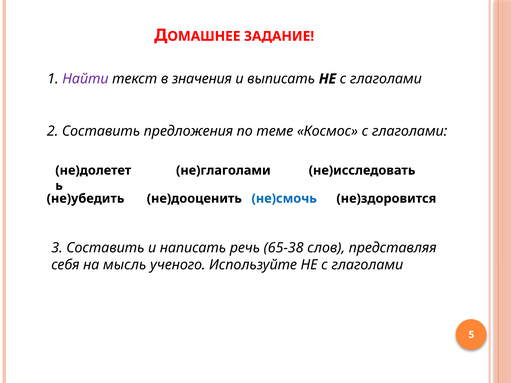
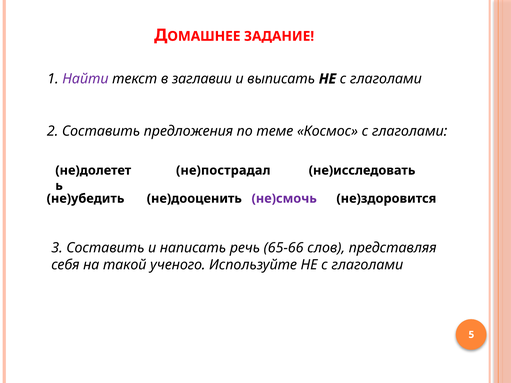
значения: значения -> заглавии (202, 79)
не)глаголами: не)глаголами -> не)пострадал (223, 170)
не)смочь colour: blue -> purple (284, 199)
65-38: 65-38 -> 65-66 (284, 248)
мысль: мысль -> такой (125, 265)
